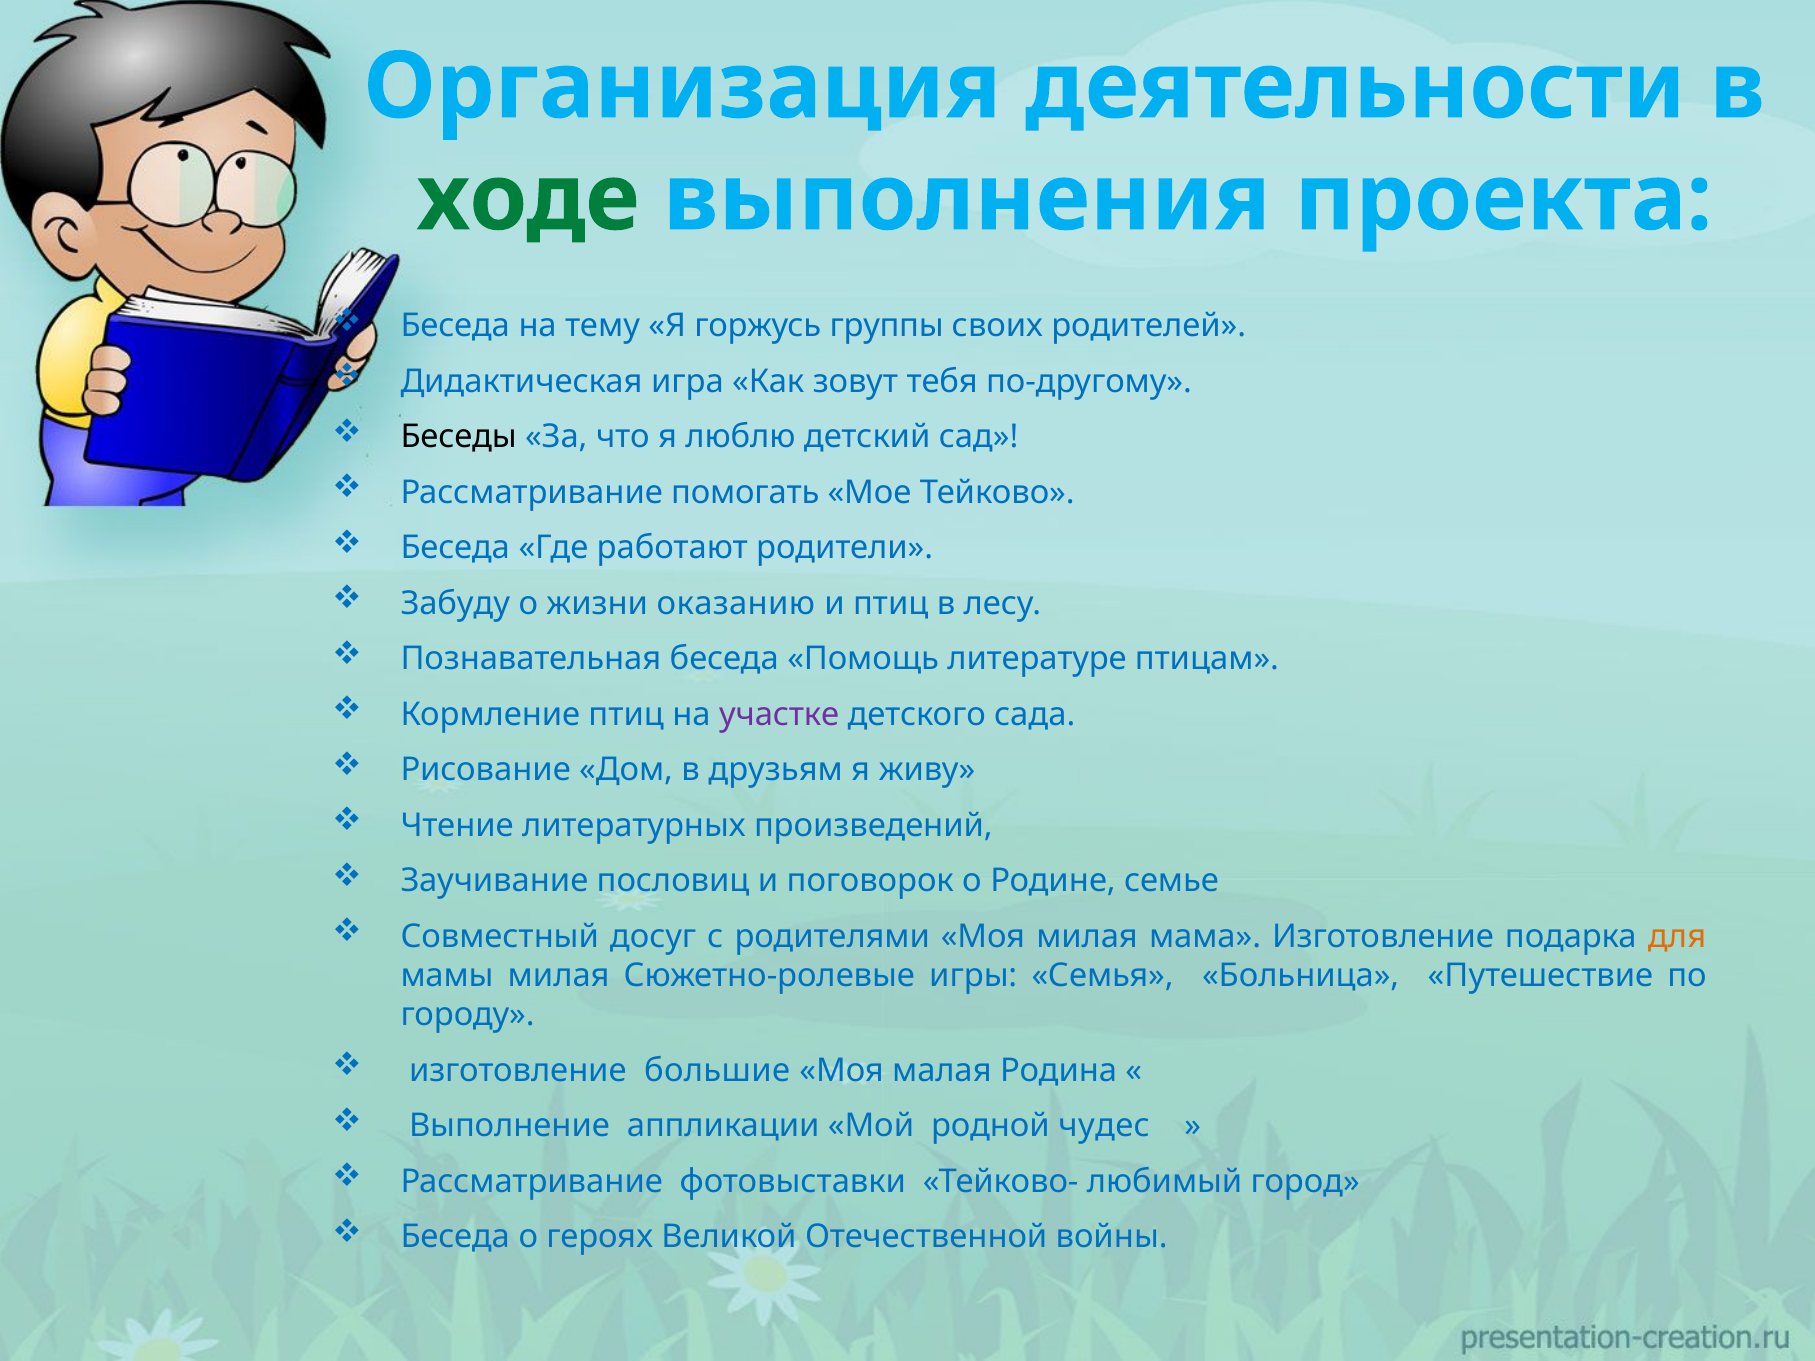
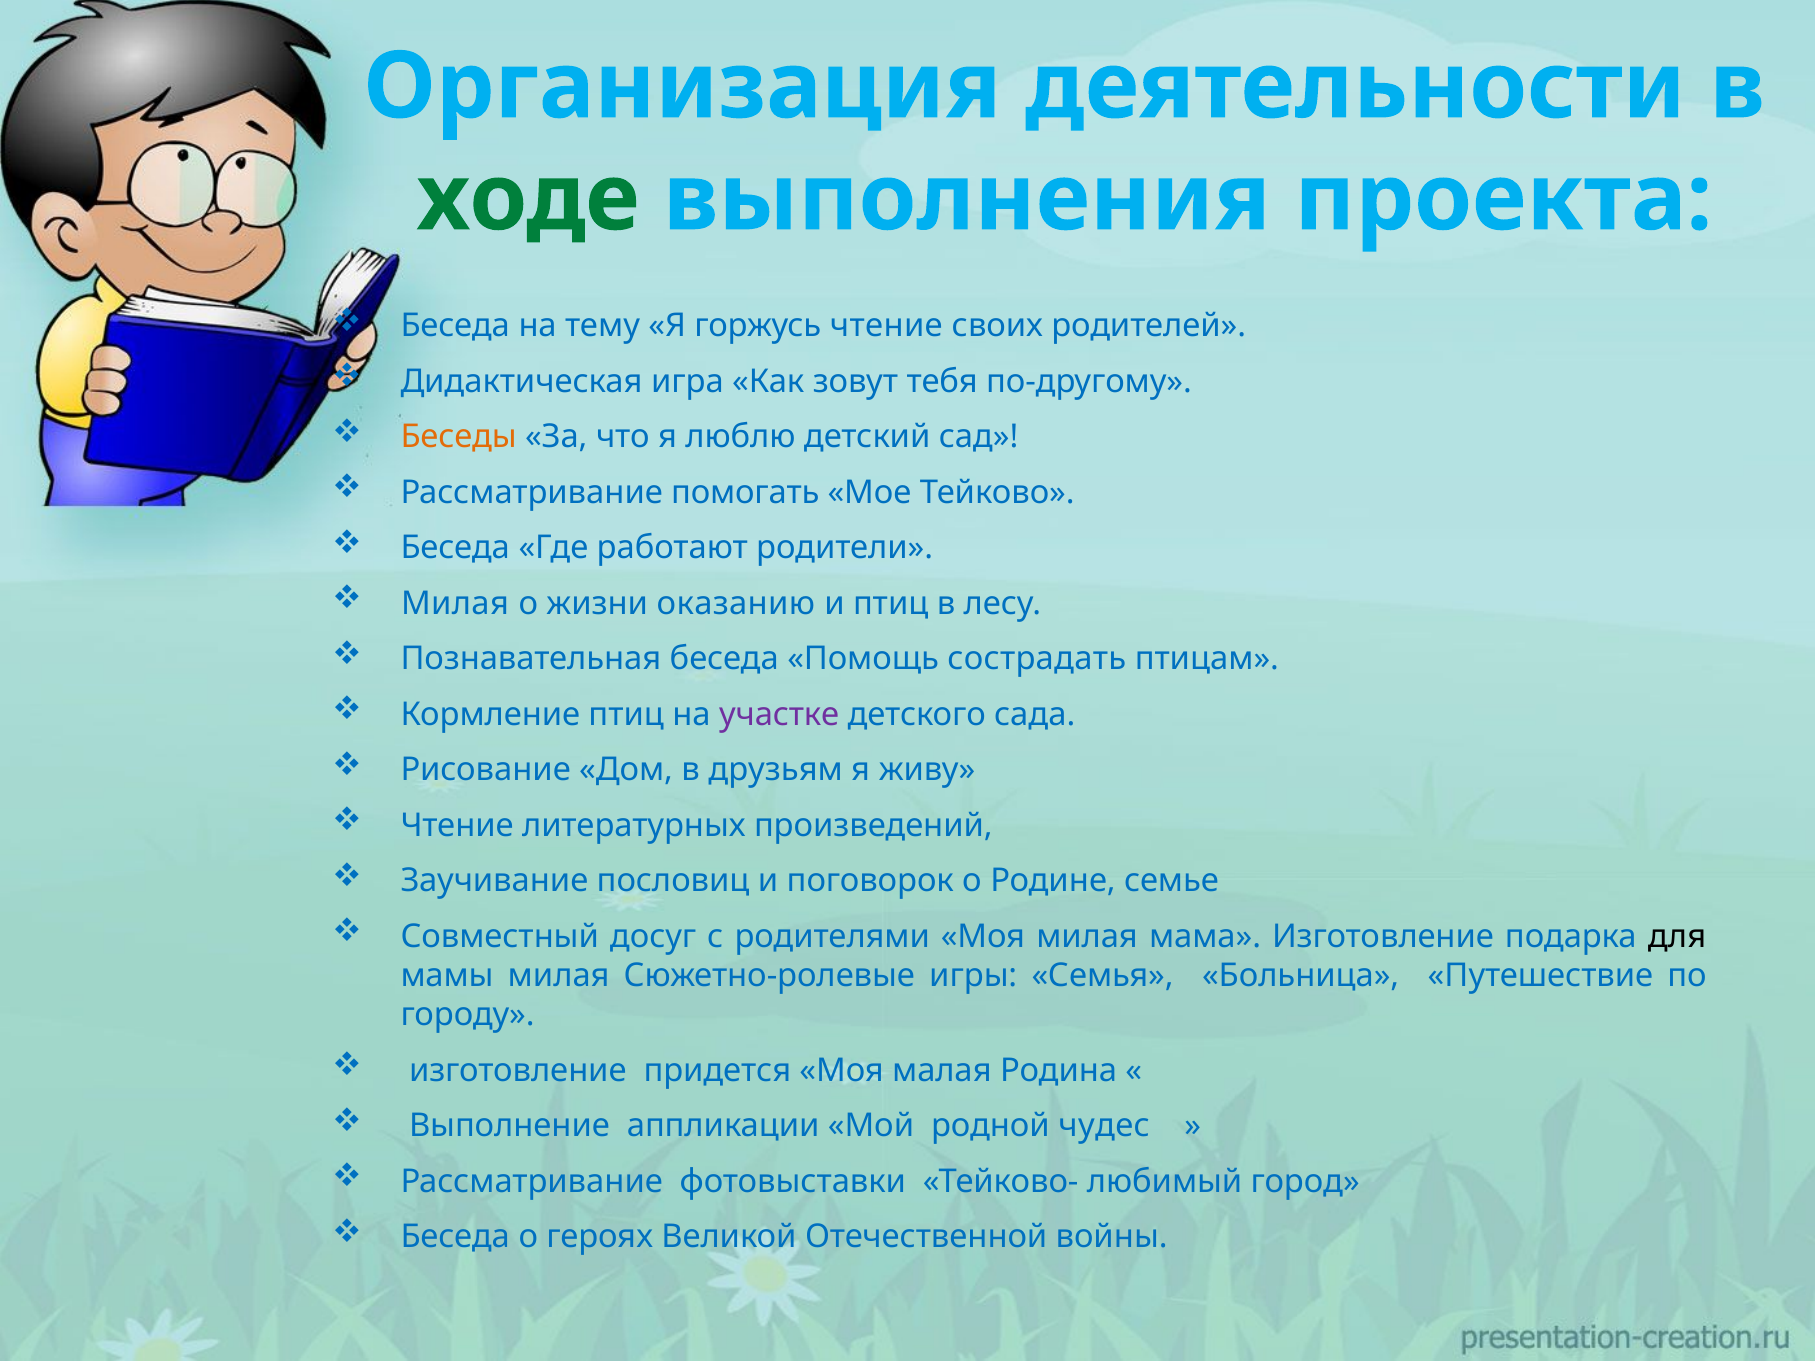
горжусь группы: группы -> чтение (886, 326)
Беседы colour: black -> orange (459, 437)
Забуду: Забуду -> Милая (455, 603)
литературе: литературе -> сострадать (1037, 659)
для colour: orange -> black (1677, 936)
большие: большие -> придется (717, 1071)
